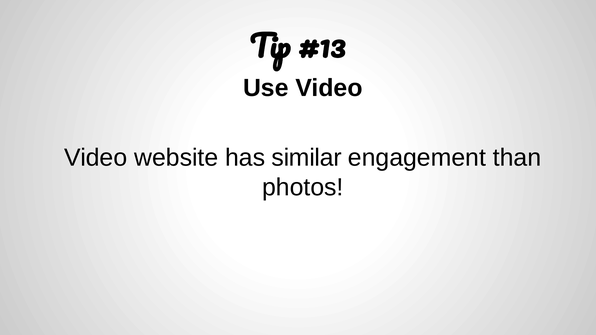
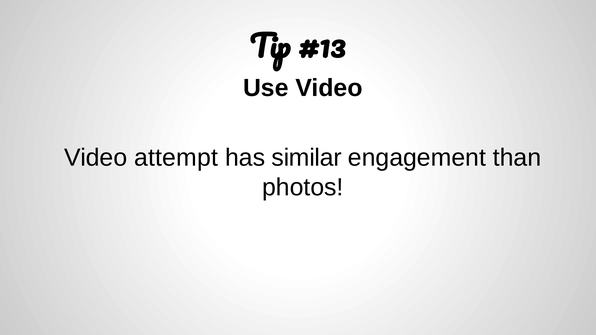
website: website -> attempt (176, 158)
